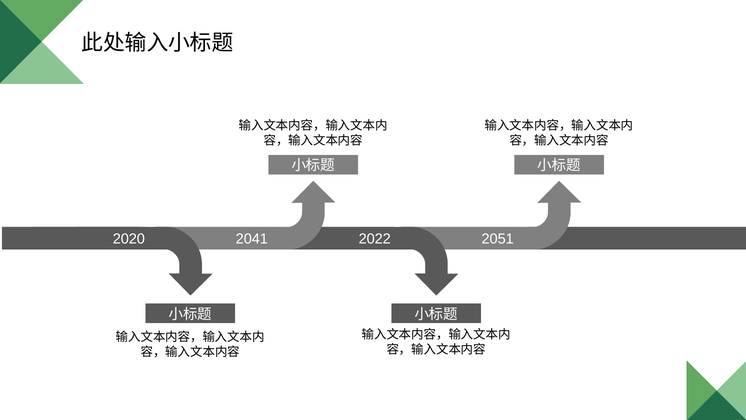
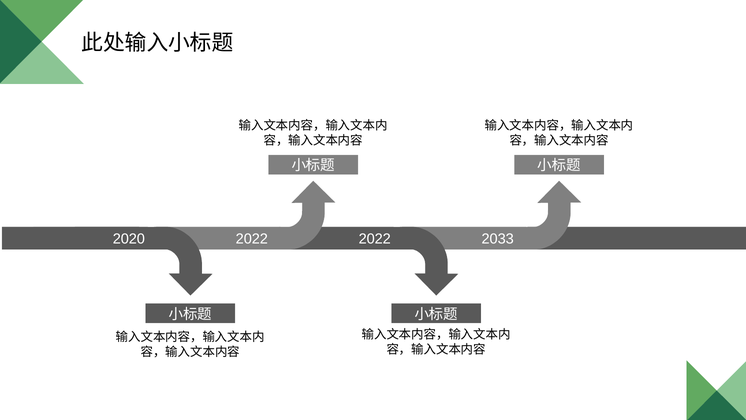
2020 2041: 2041 -> 2022 (252, 239)
2051: 2051 -> 2033 (498, 239)
